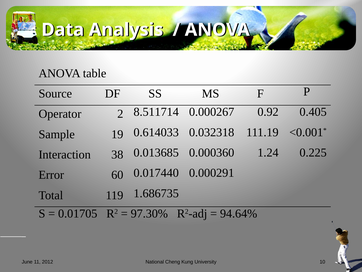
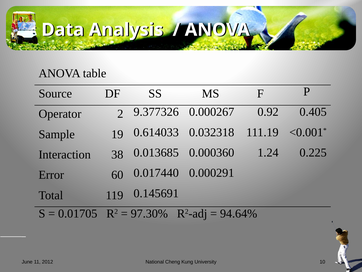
8.511714: 8.511714 -> 9.377326 (156, 112)
1.686735: 1.686735 -> 0.145691 (156, 193)
